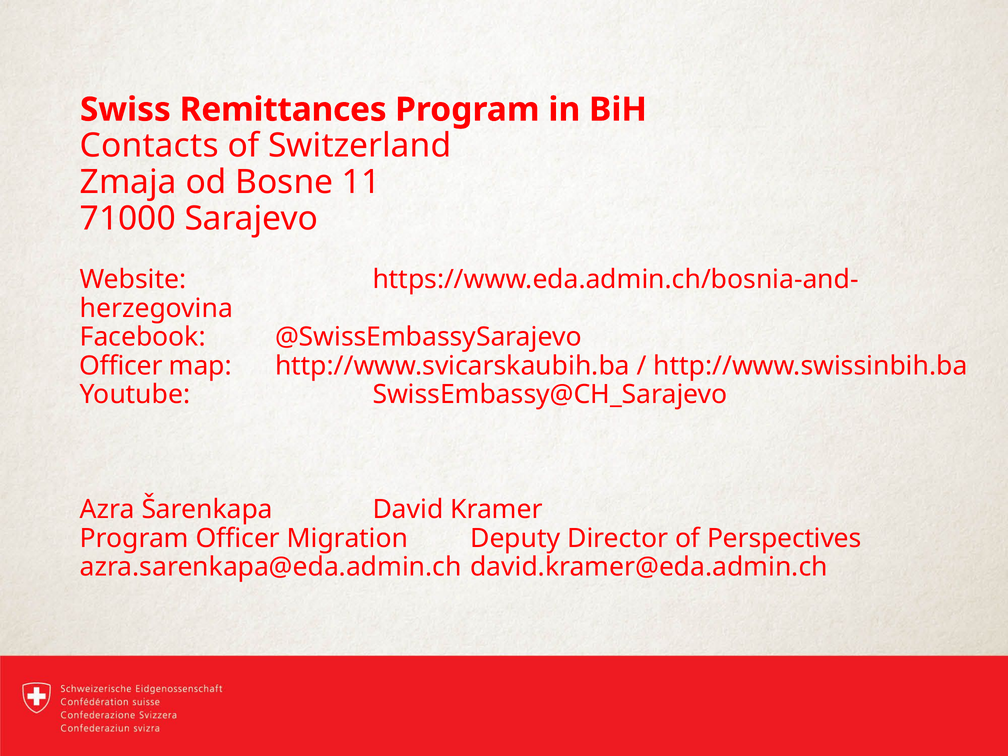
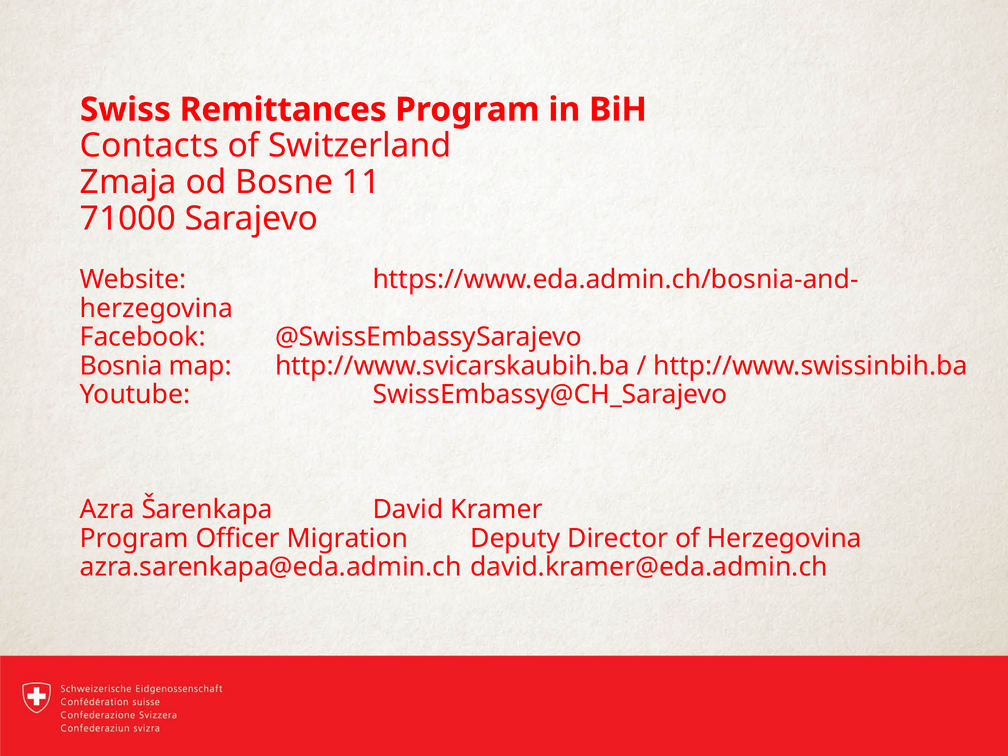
Officer: Officer -> Bosnia (121, 366)
of Perspectives: Perspectives -> Herzegovina (784, 538)
